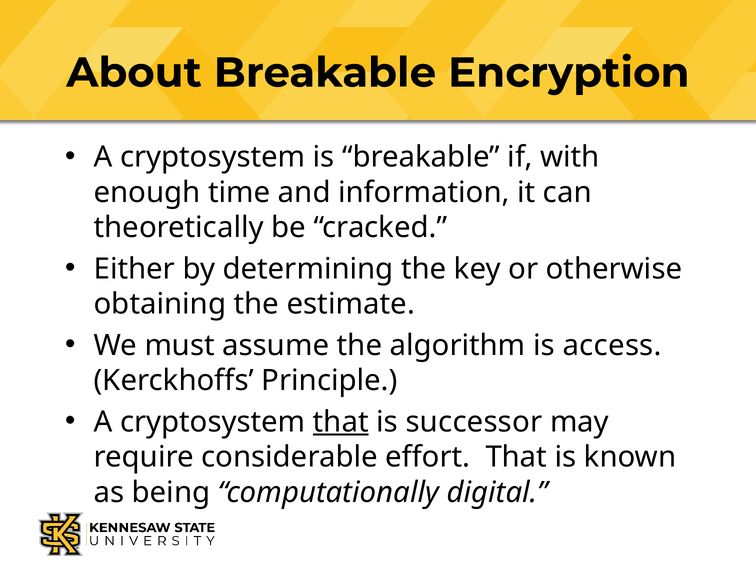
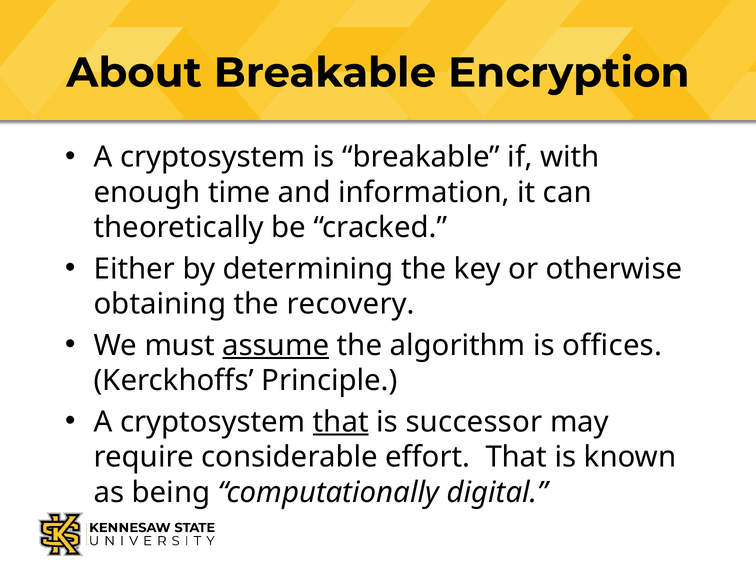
estimate: estimate -> recovery (351, 304)
assume underline: none -> present (276, 345)
access: access -> offices (612, 345)
